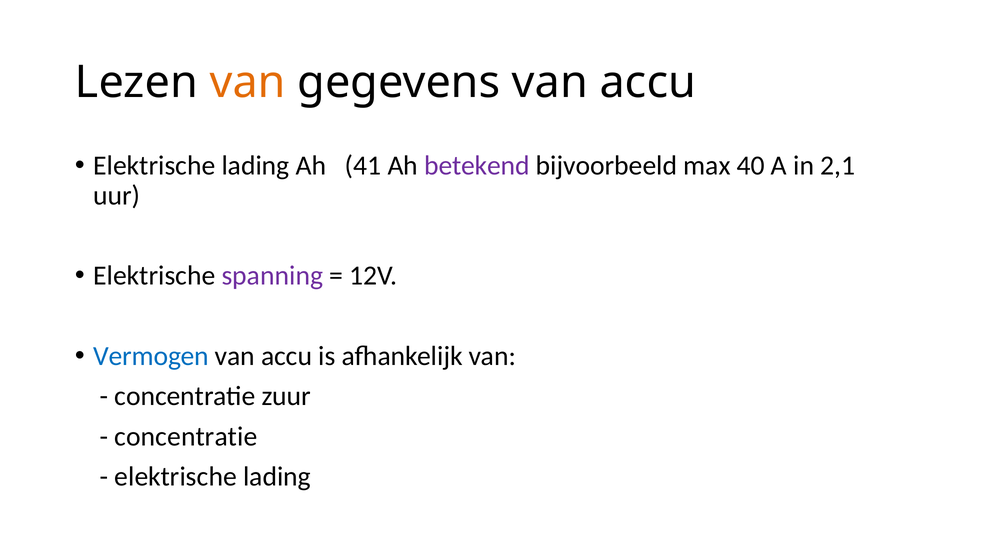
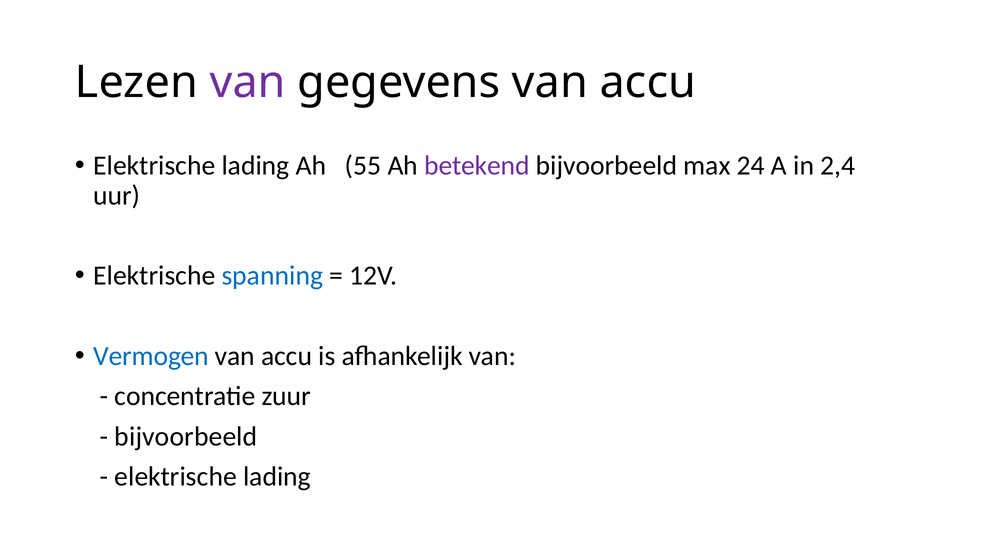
van colour: orange -> purple (248, 83)
41: 41 -> 55 (363, 166)
40: 40 -> 24 (751, 166)
2,1: 2,1 -> 2,4 (838, 166)
spanning colour: purple -> blue (272, 276)
concentratie: concentratie -> bijvoorbeeld (186, 436)
